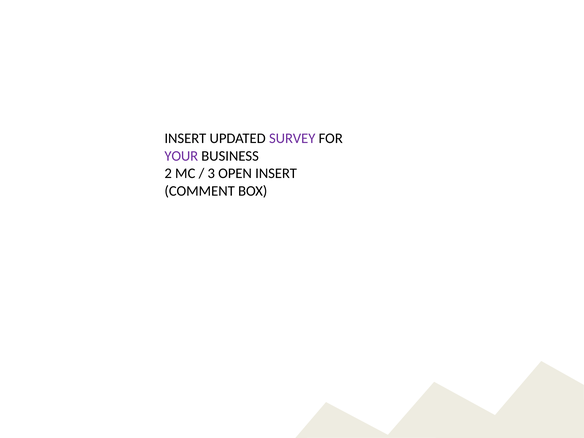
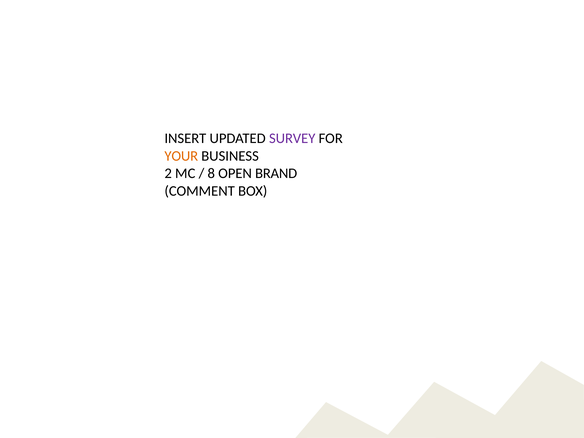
YOUR colour: purple -> orange (181, 156)
3: 3 -> 8 (211, 173)
OPEN INSERT: INSERT -> BRAND (276, 173)
